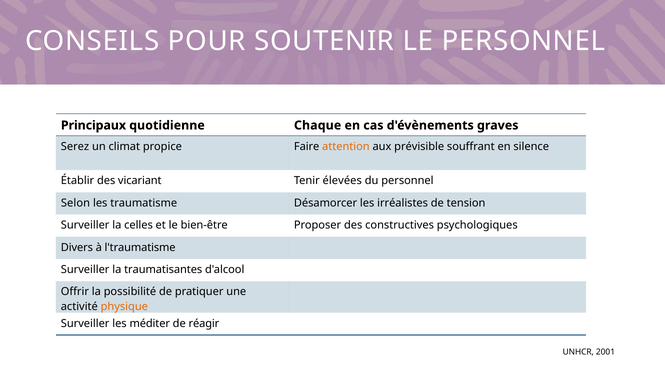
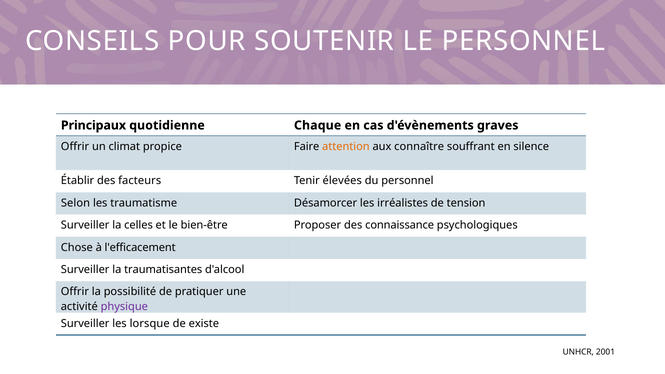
Serez: Serez -> Offrir (75, 147)
prévisible: prévisible -> connaître (419, 147)
vicariant: vicariant -> facteurs (140, 181)
constructives: constructives -> connaissance (400, 225)
Divers: Divers -> Chose (77, 247)
l'traumatisme: l'traumatisme -> l'efficacement (140, 247)
physique colour: orange -> purple (124, 307)
méditer: méditer -> lorsque (150, 323)
réagir: réagir -> existe (204, 323)
